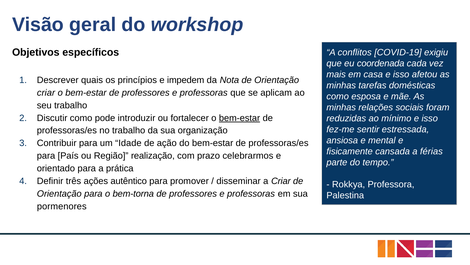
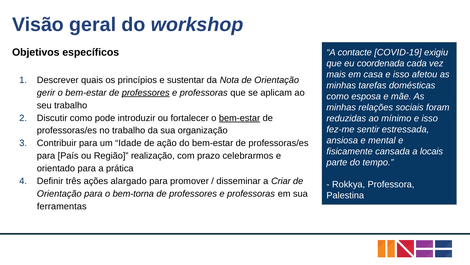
conflitos: conflitos -> contacte (355, 52)
impedem: impedem -> sustentar (186, 80)
criar: criar -> gerir (46, 93)
professores underline: none -> present (146, 93)
férias: férias -> locais (432, 151)
autêntico: autêntico -> alargado (129, 181)
pormenores: pormenores -> ferramentas (62, 206)
